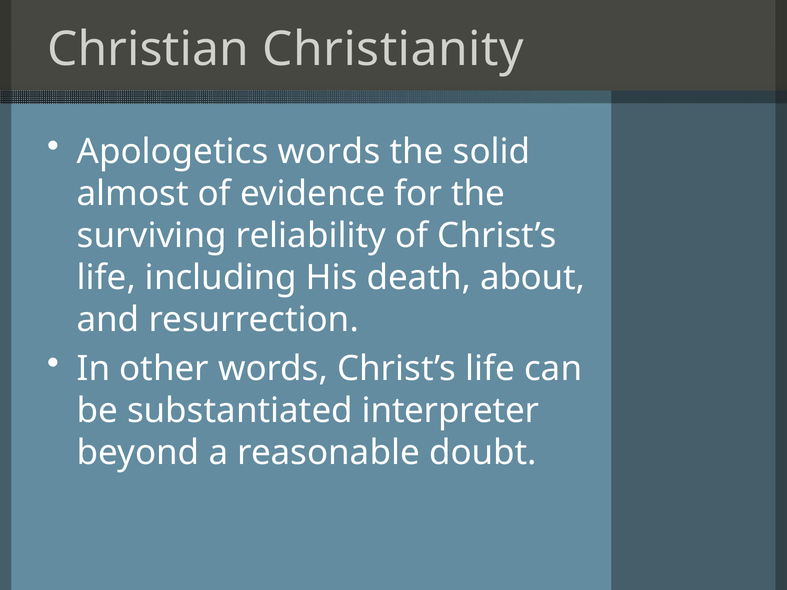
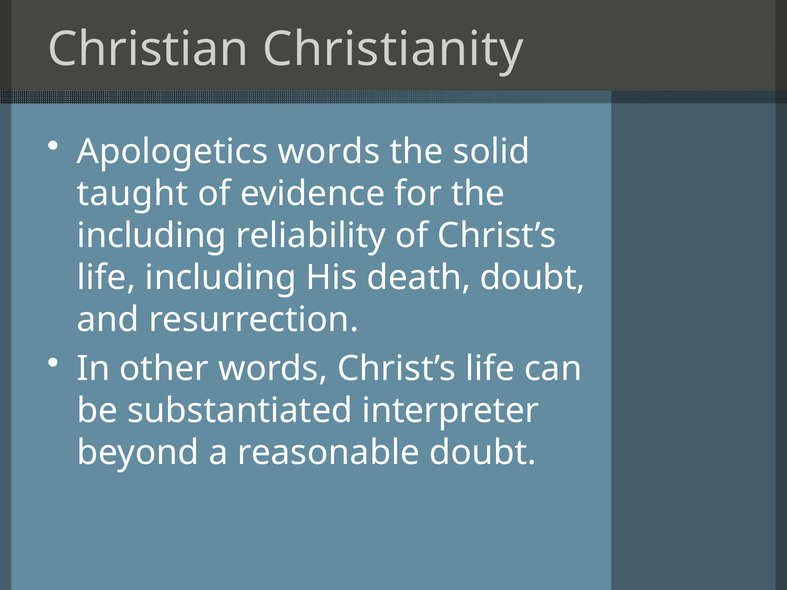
almost: almost -> taught (133, 194)
surviving: surviving -> including (152, 236)
death about: about -> doubt (533, 278)
